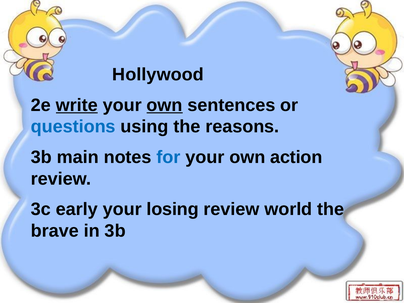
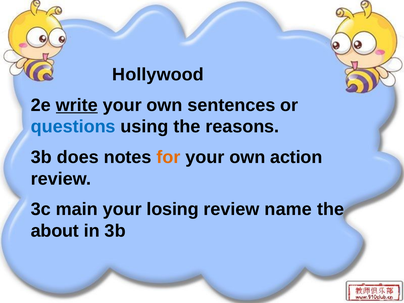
own underline: present -> none (165, 105)
main: main -> does (78, 157)
for colour: blue -> orange (169, 157)
early: early -> main (77, 209)
world: world -> name (288, 209)
brave: brave -> about (55, 231)
